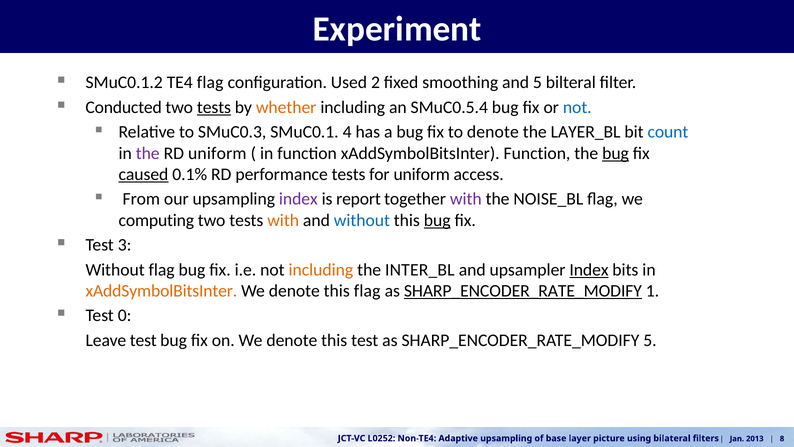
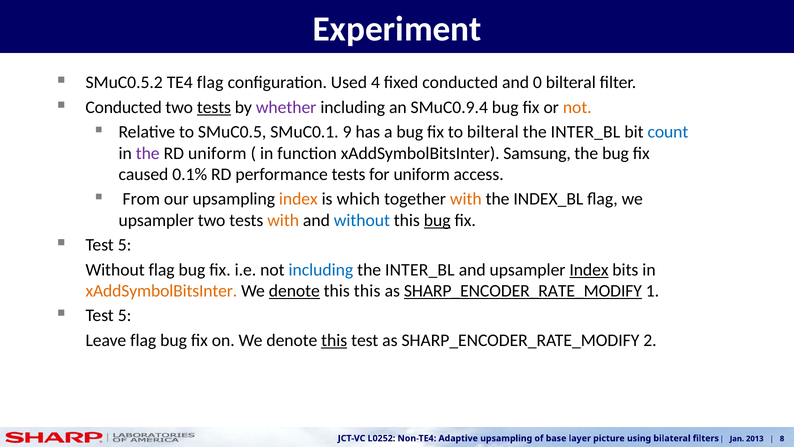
SMuC0.1.2: SMuC0.1.2 -> SMuC0.5.2 (124, 83)
2: 2 -> 4 (375, 83)
fixed smoothing: smoothing -> conducted (460, 83)
and 5: 5 -> 0 (537, 83)
whether colour: orange -> purple (286, 107)
SMuC0.5.4: SMuC0.5.4 -> SMuC0.9.4 (449, 107)
not colour: blue -> orange (577, 107)
SMuC0.3: SMuC0.3 -> SMuC0.5 (232, 132)
4: 4 -> 9 (347, 132)
to denote: denote -> bilteral (493, 132)
LAYER_BL: LAYER_BL -> INTER_BL (585, 132)
xAddSymbolBitsInter Function: Function -> Samsung (537, 153)
bug underline: present -> none (616, 153)
caused underline: present -> none (143, 174)
index colour: purple -> orange (298, 199)
report: report -> which (358, 199)
with colour: purple -> orange (466, 199)
NOISE_BL: NOISE_BL -> INDEX_BL (548, 199)
computing: computing -> upsampler (156, 220)
3: 3 -> 5 (125, 245)
including colour: orange -> blue (321, 269)
denote underline: none -> present (294, 291)
this flag: flag -> this (367, 291)
0: 0 -> 5 (125, 315)
Leave test: test -> flag (143, 340)
this underline: none -> present (334, 340)
SHARP_ENCODER_RATE_MODIFY 5: 5 -> 2 (650, 340)
